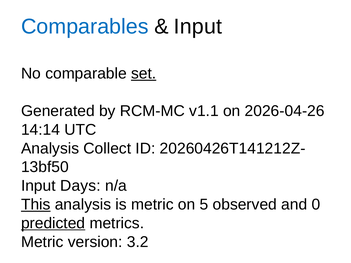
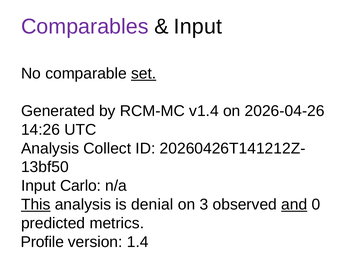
Comparables colour: blue -> purple (85, 27)
v1.1: v1.1 -> v1.4 (204, 111)
14:14: 14:14 -> 14:26 (41, 130)
Days: Days -> Carlo (80, 186)
is metric: metric -> denial (152, 205)
5: 5 -> 3 (204, 205)
and underline: none -> present (294, 205)
predicted underline: present -> none (53, 223)
Metric: Metric -> Profile (42, 242)
3.2: 3.2 -> 1.4 (138, 242)
